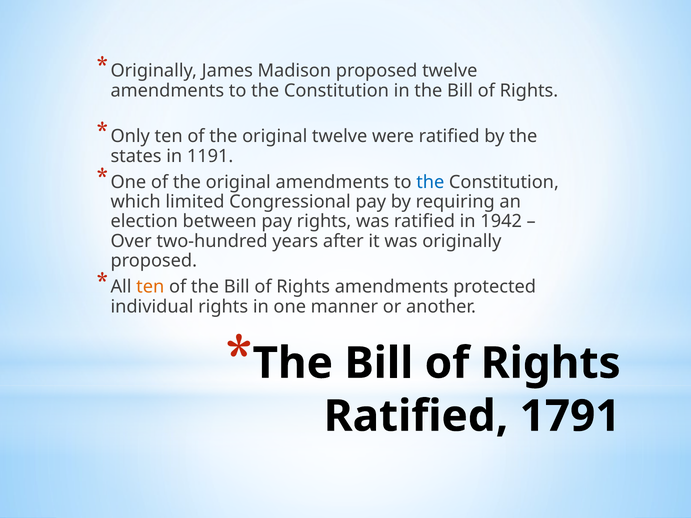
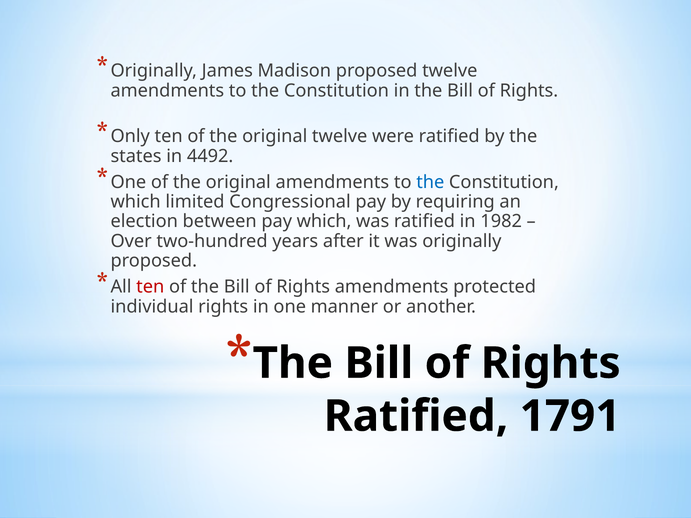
1191: 1191 -> 4492 (210, 156)
pay rights: rights -> which (324, 222)
1942: 1942 -> 1982 (501, 222)
ten colour: orange -> red (150, 287)
